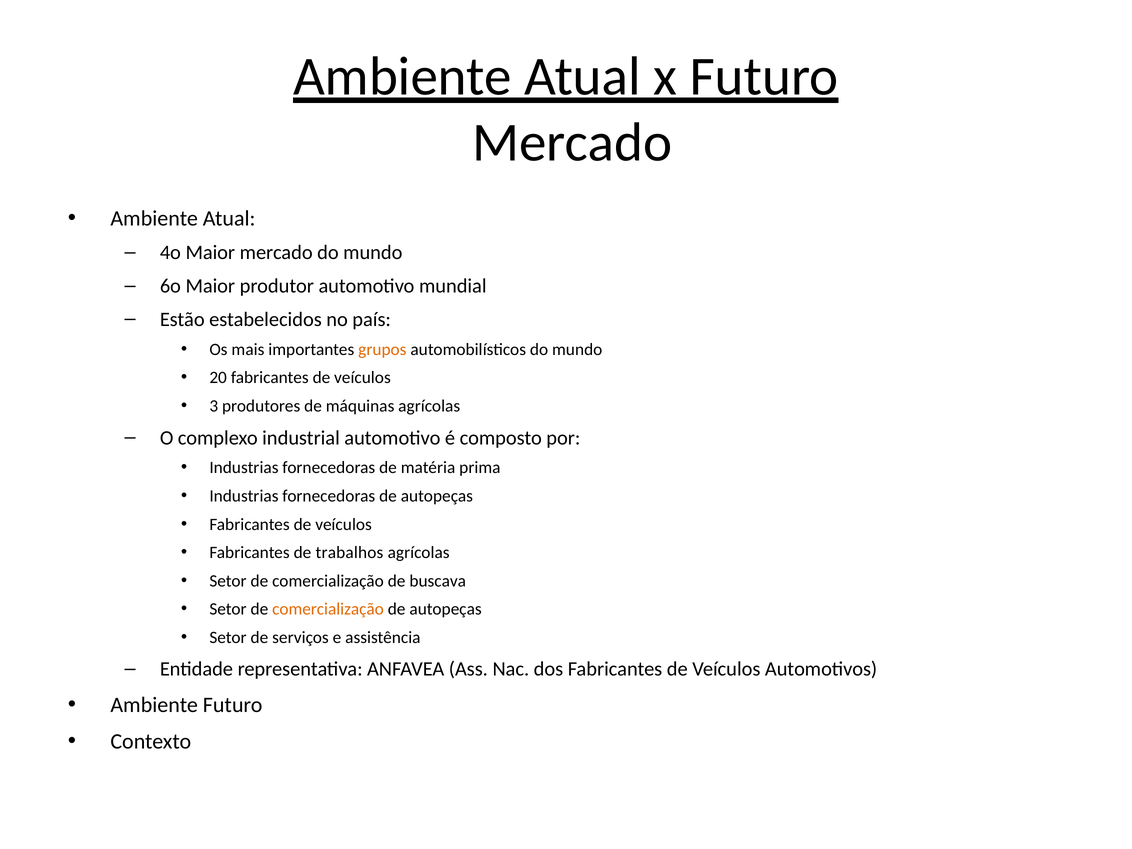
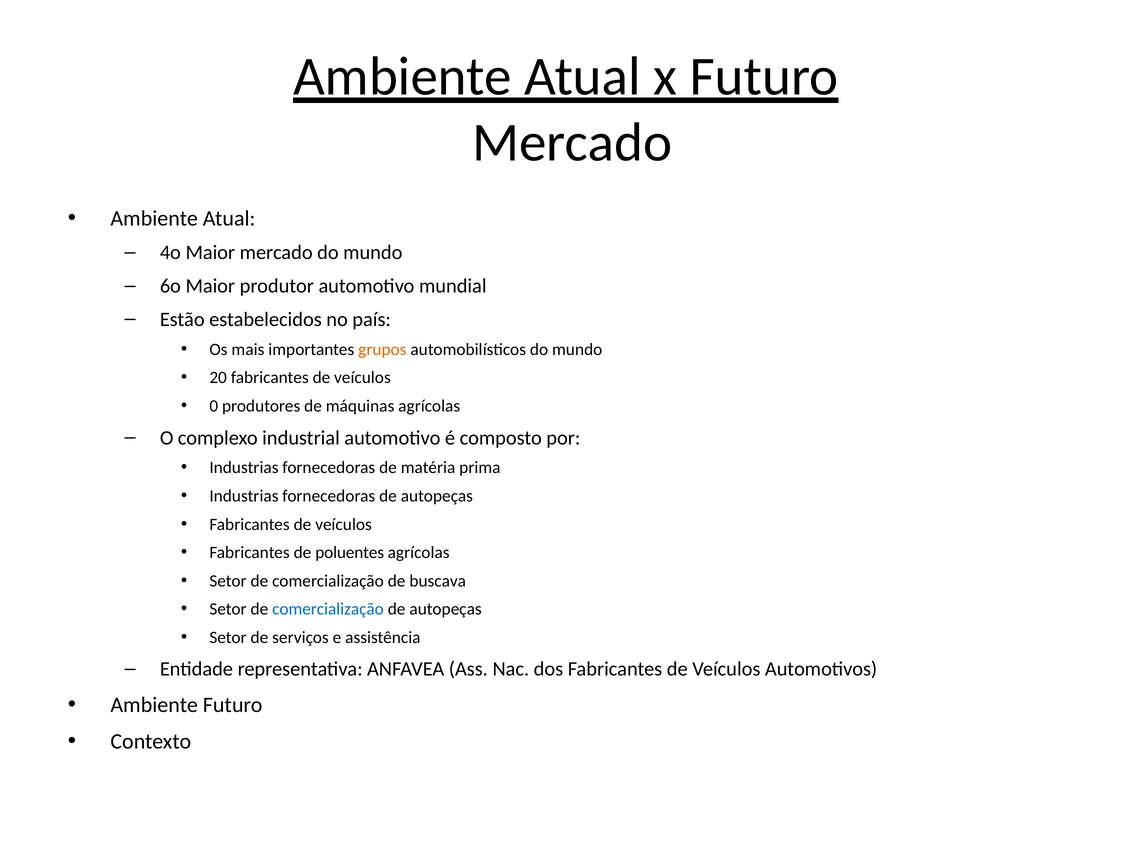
3: 3 -> 0 (214, 406)
trabalhos: trabalhos -> poluentes (350, 553)
comercialização colour: orange -> blue (328, 609)
